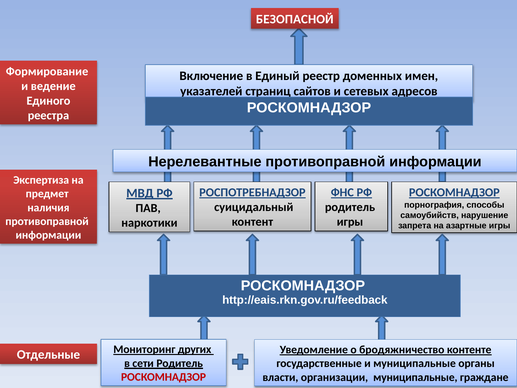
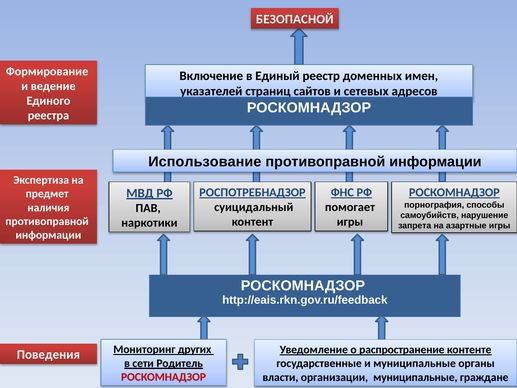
Нерелевантные: Нерелевантные -> Использование (205, 162)
родитель: родитель -> помогает (350, 207)
бродяжничество: бродяжничество -> распространение (402, 350)
Отдельные: Отдельные -> Поведения (48, 355)
